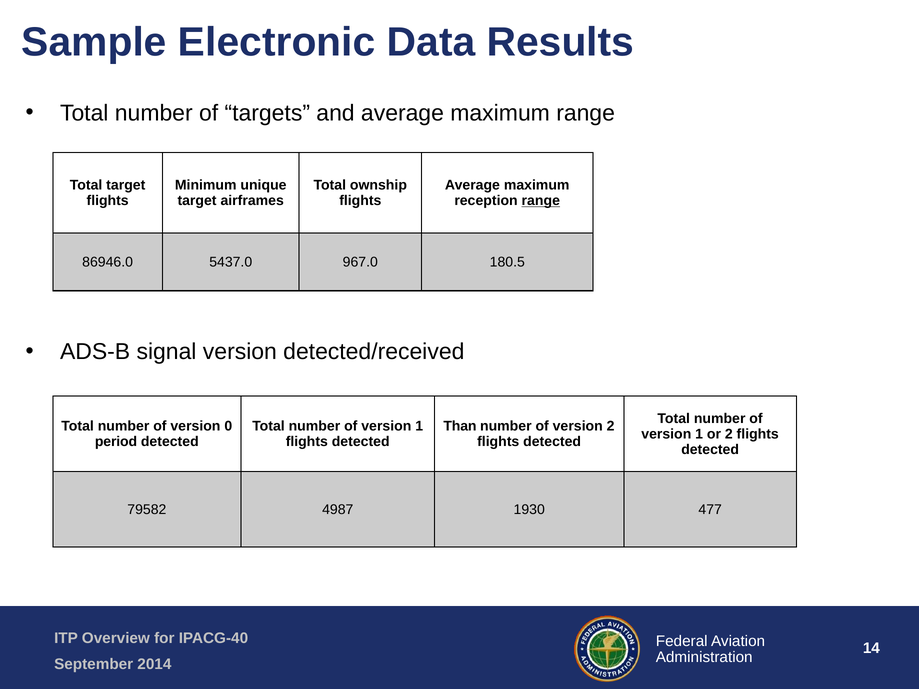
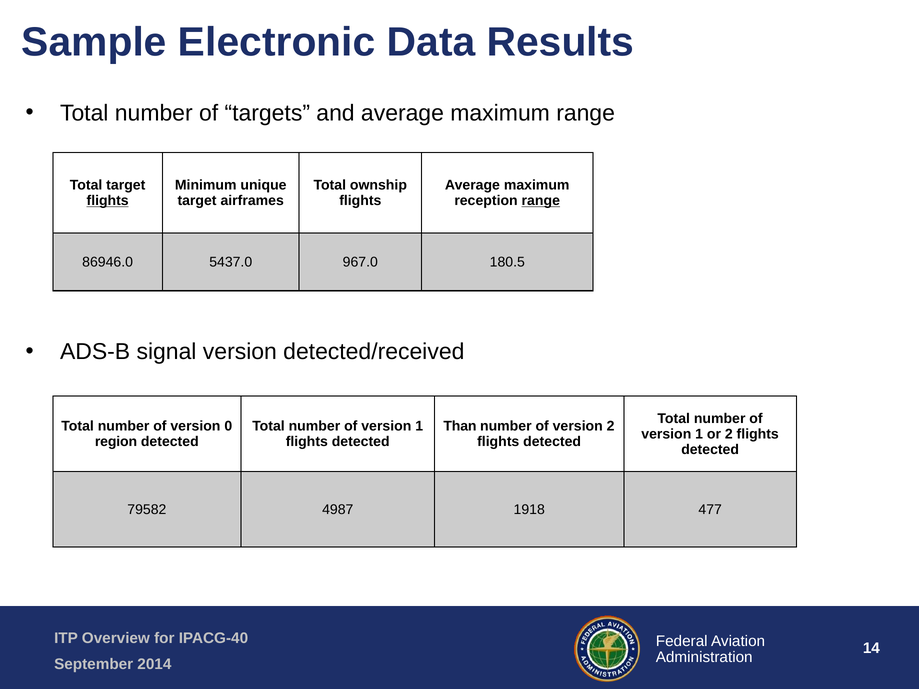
flights underline: none -> present (108, 201)
period: period -> region (116, 442)
1930: 1930 -> 1918 (529, 510)
